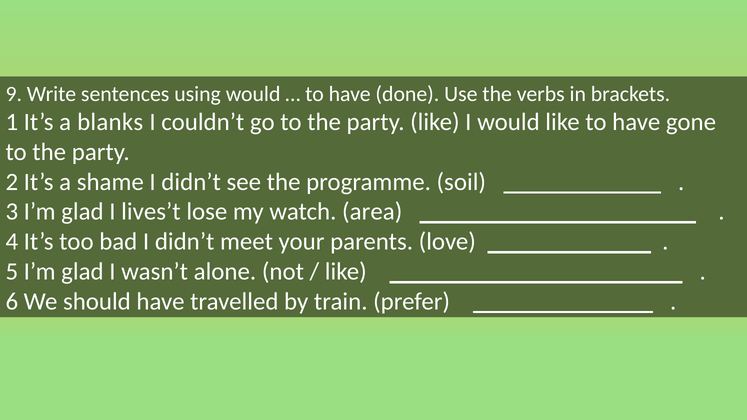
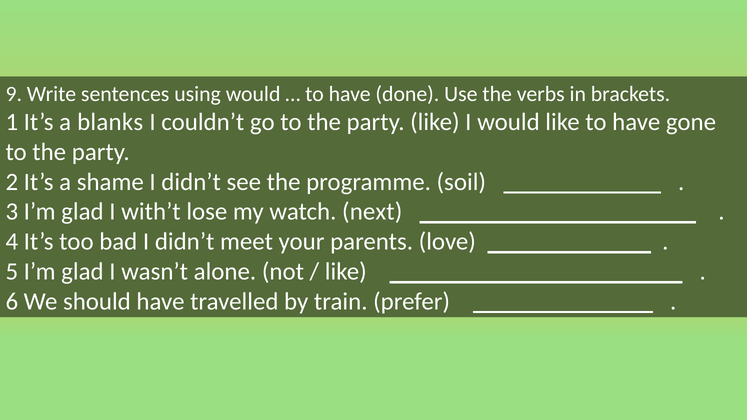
lives’t: lives’t -> with’t (151, 212)
area: area -> next (372, 212)
